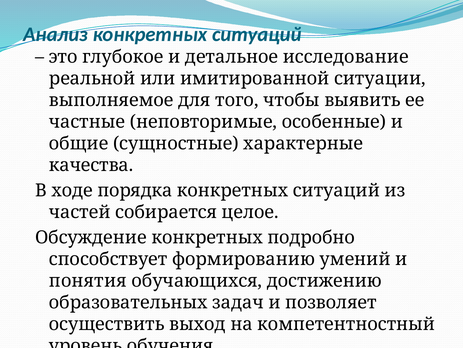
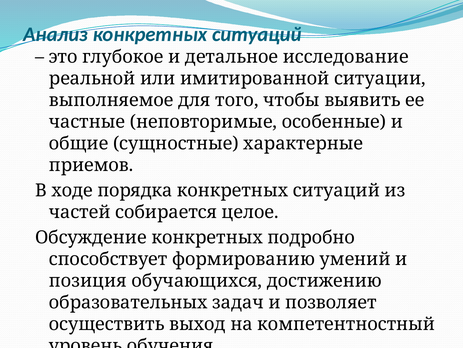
качества: качества -> приемов (91, 165)
понятия: понятия -> позиция (88, 280)
